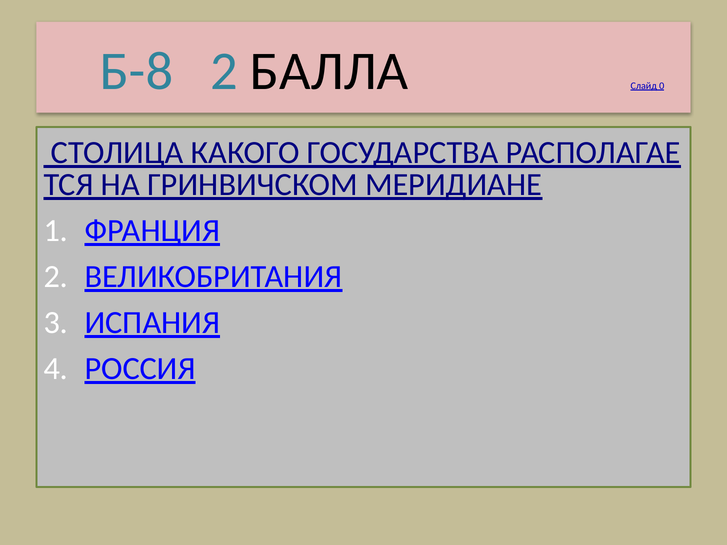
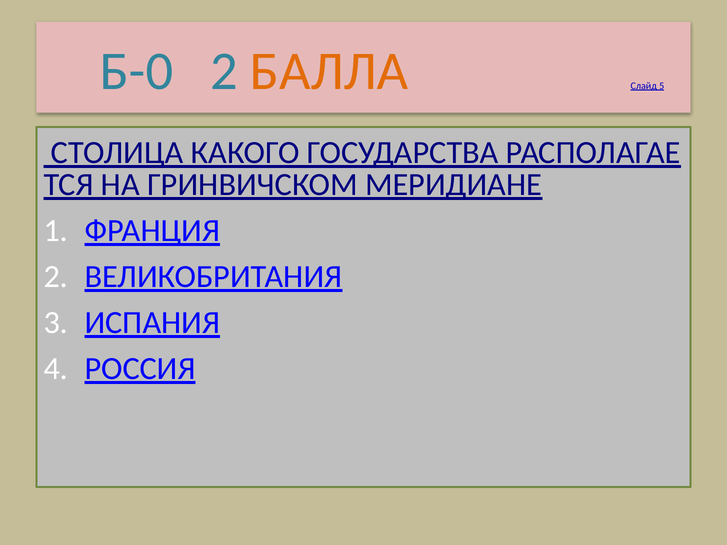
Б-8: Б-8 -> Б-0 (136, 71)
БАЛЛА colour: black -> orange (329, 71)
0: 0 -> 5 (662, 86)
